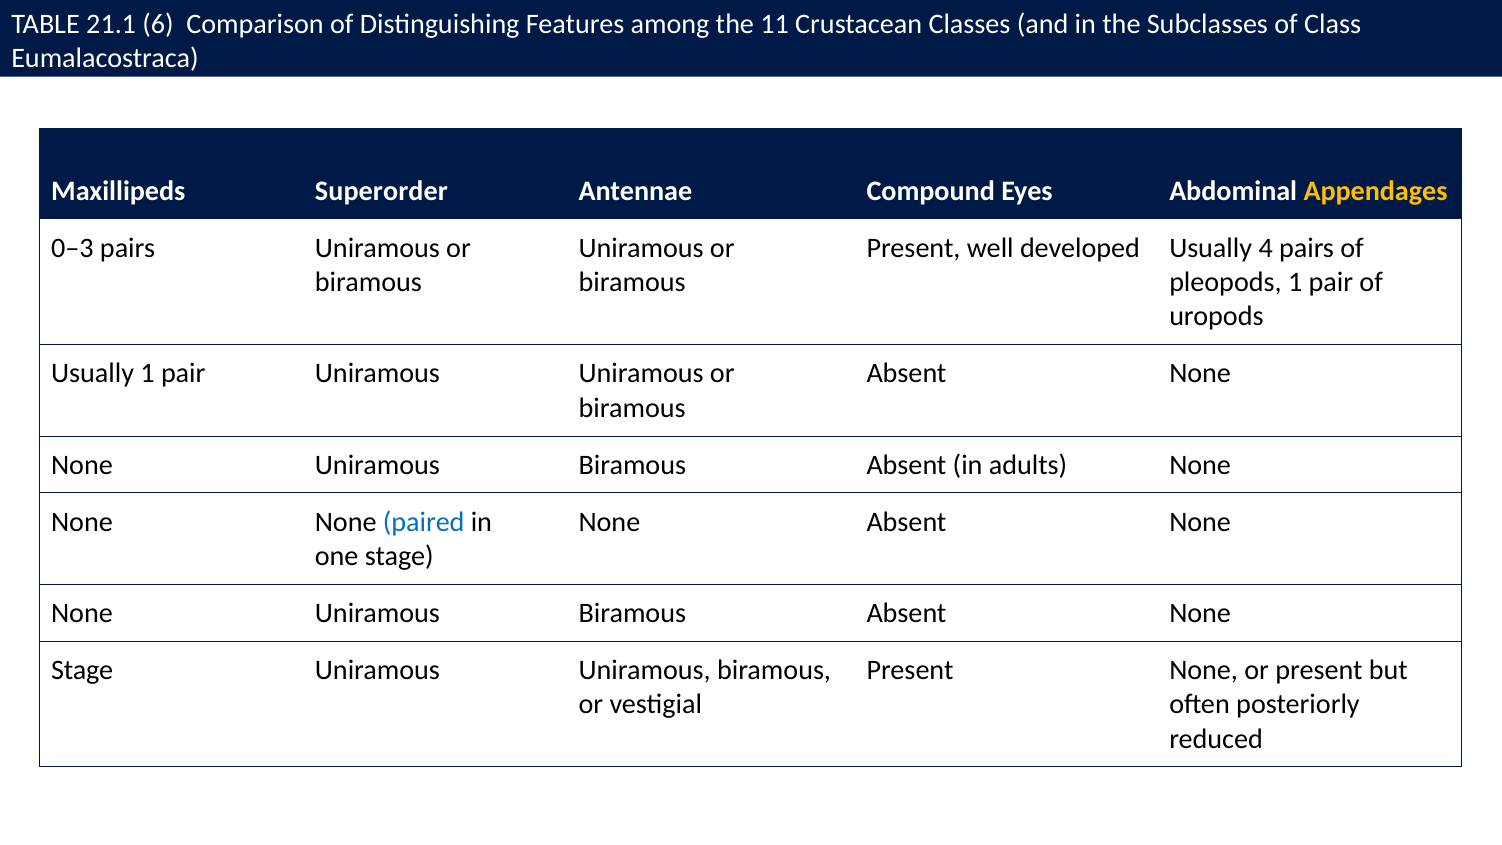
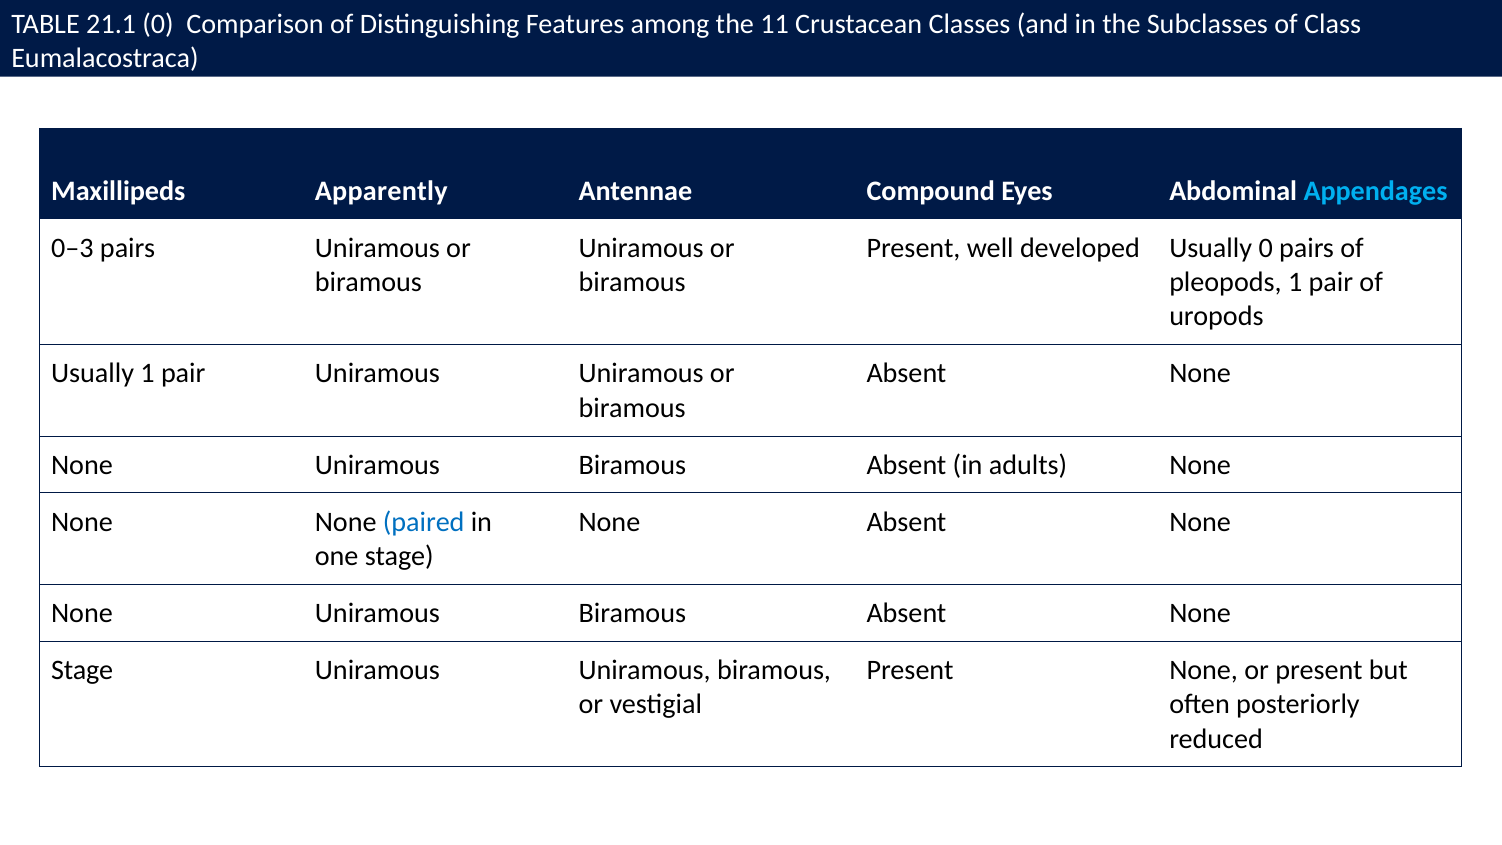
21.1 6: 6 -> 0 (158, 25)
Superorder: Superorder -> Apparently (381, 191)
Appendages colour: yellow -> light blue (1376, 191)
Usually 4: 4 -> 0 (1266, 248)
